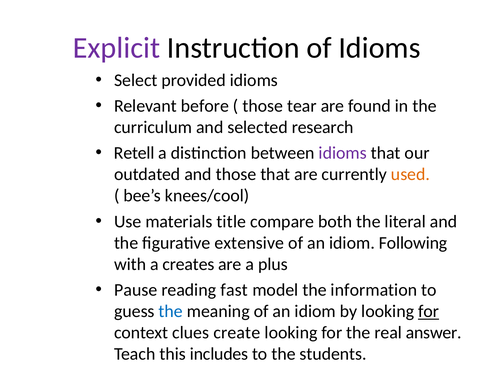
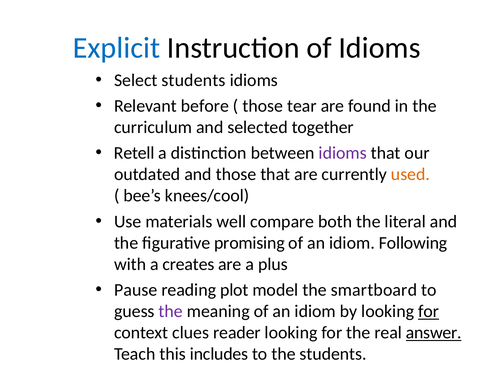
Explicit colour: purple -> blue (116, 48)
Select provided: provided -> students (194, 80)
research: research -> together (323, 127)
title: title -> well (231, 222)
extensive: extensive -> promising (249, 243)
fast: fast -> plot (234, 290)
information: information -> smartboard (374, 290)
the colour: blue -> purple (171, 312)
create: create -> reader (237, 333)
answer underline: none -> present (434, 333)
